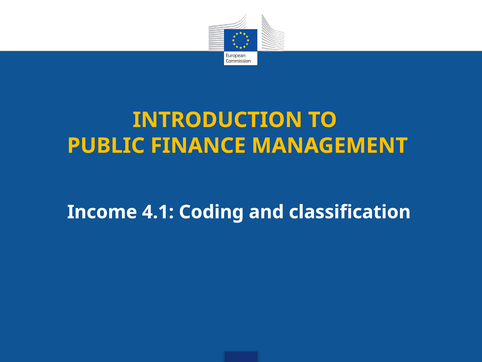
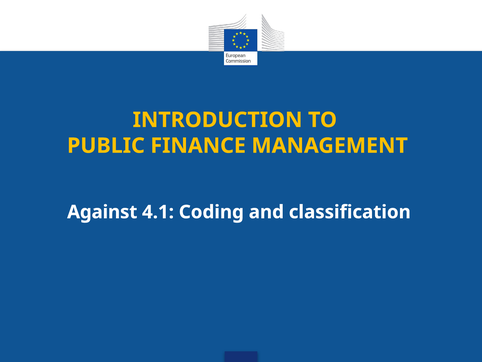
Income: Income -> Against (102, 212)
